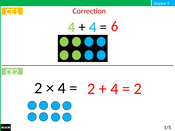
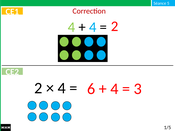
6: 6 -> 2 (115, 26)
2: 2 -> 6 (91, 89)
2: 2 -> 3 (138, 89)
